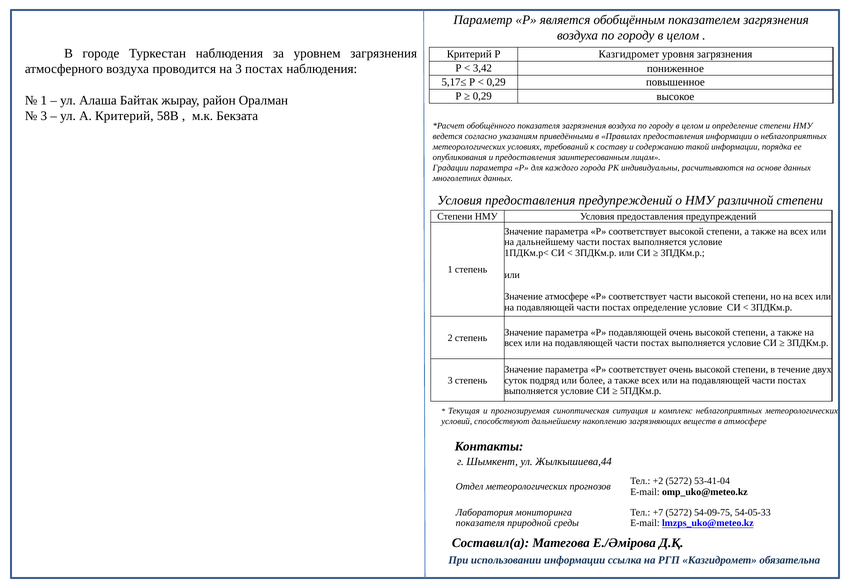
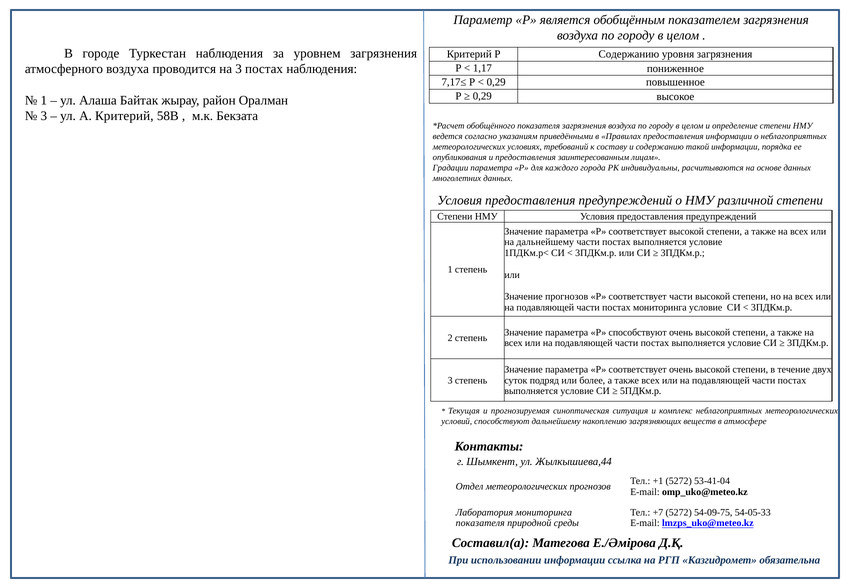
Р Казгидромет: Казгидромет -> Содержанию (629, 54)
3,42: 3,42 -> 1,17 (482, 68)
5,17≤: 5,17≤ -> 7,17≤ (454, 82)
Значение атмосфере: атмосфере -> прогнозов (567, 297)
постах определение: определение -> мониторинга (660, 308)
Р подавляющей: подавляющей -> способствуют (638, 333)
+2: +2 -> +1 (658, 481)
